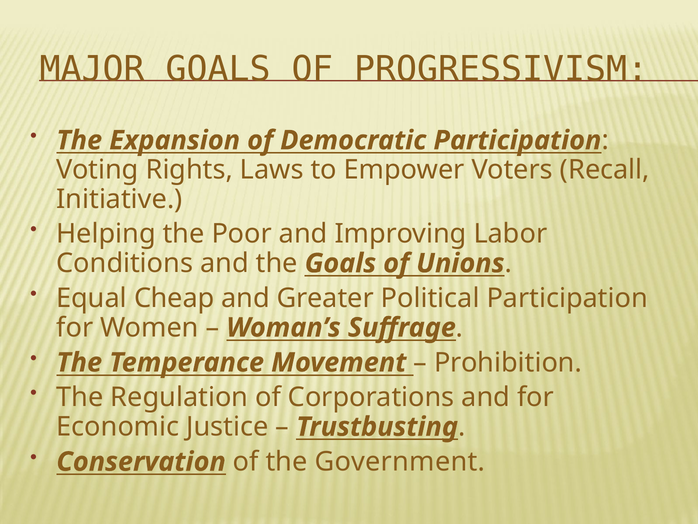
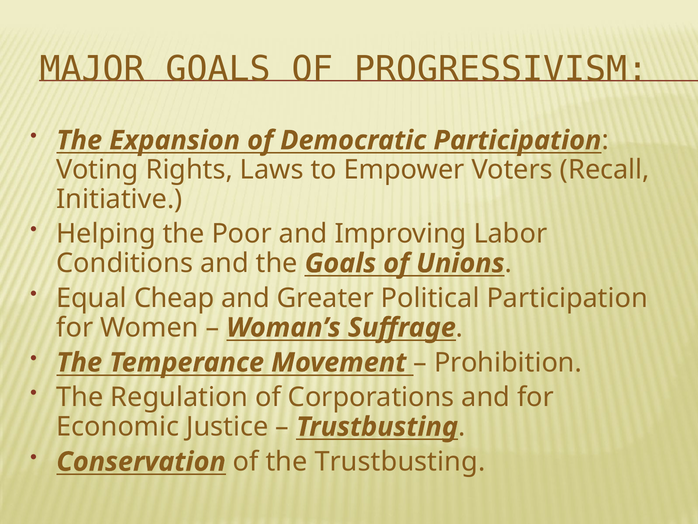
the Government: Government -> Trustbusting (400, 461)
